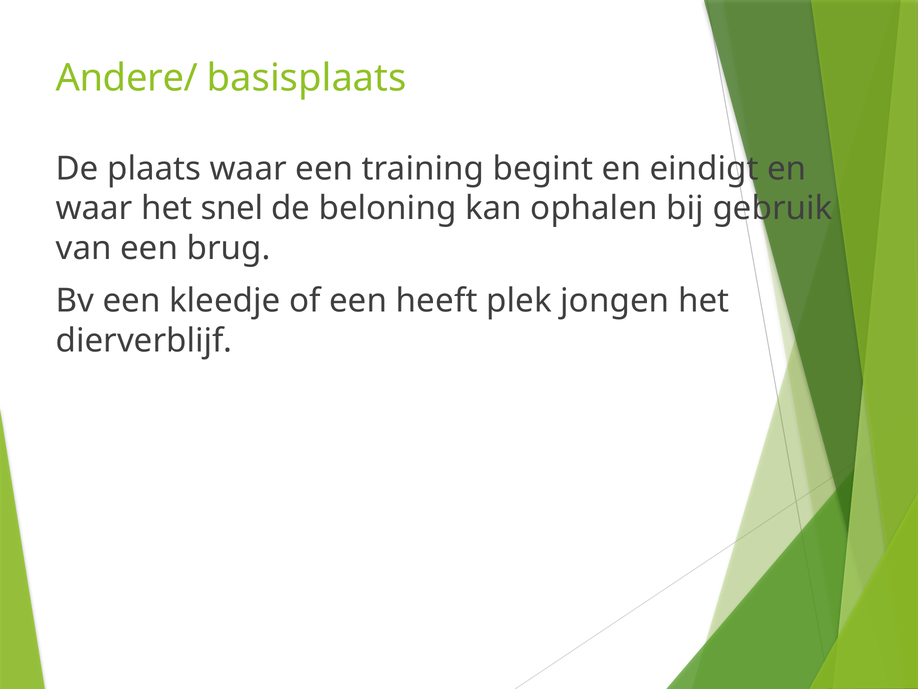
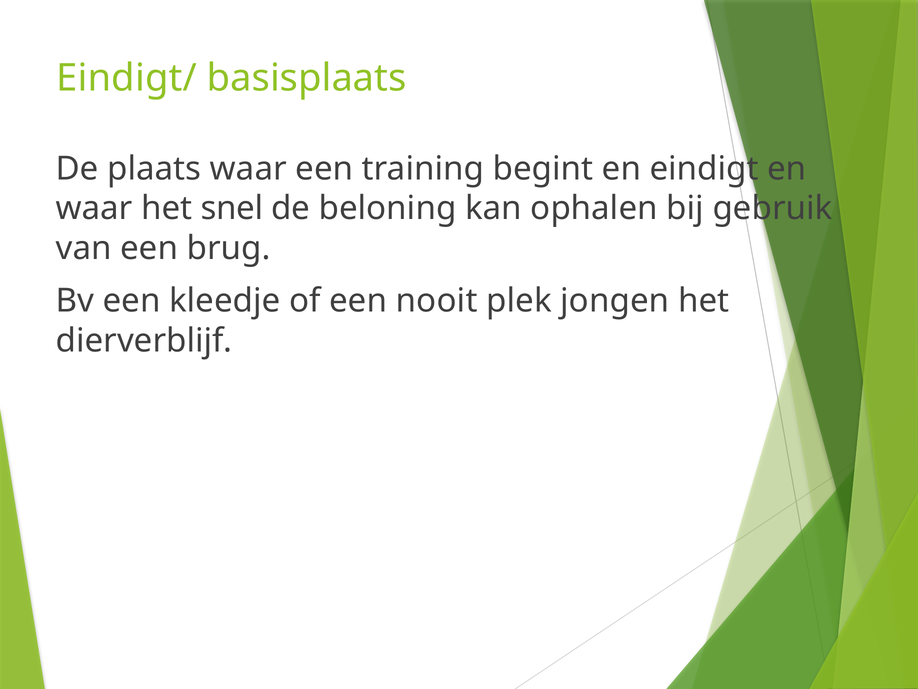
Andere/: Andere/ -> Eindigt/ (127, 78)
heeft: heeft -> nooit (437, 301)
